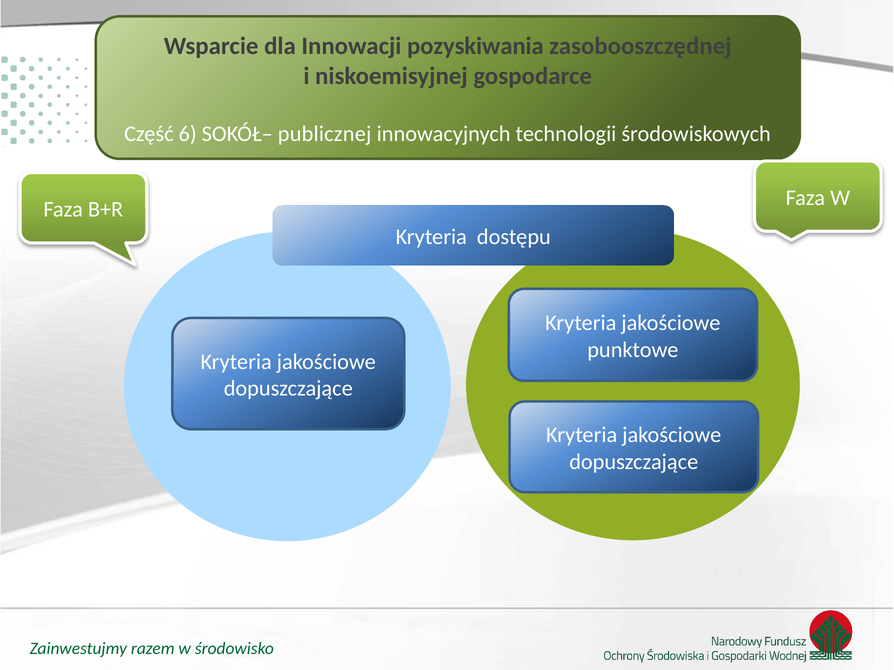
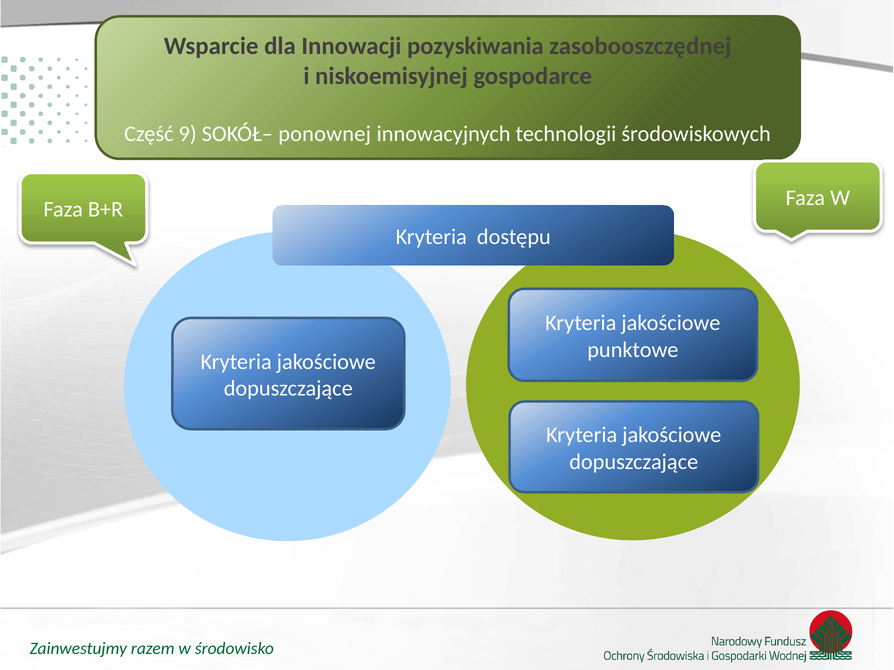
6: 6 -> 9 (188, 134)
publicznej: publicznej -> ponownej (325, 134)
